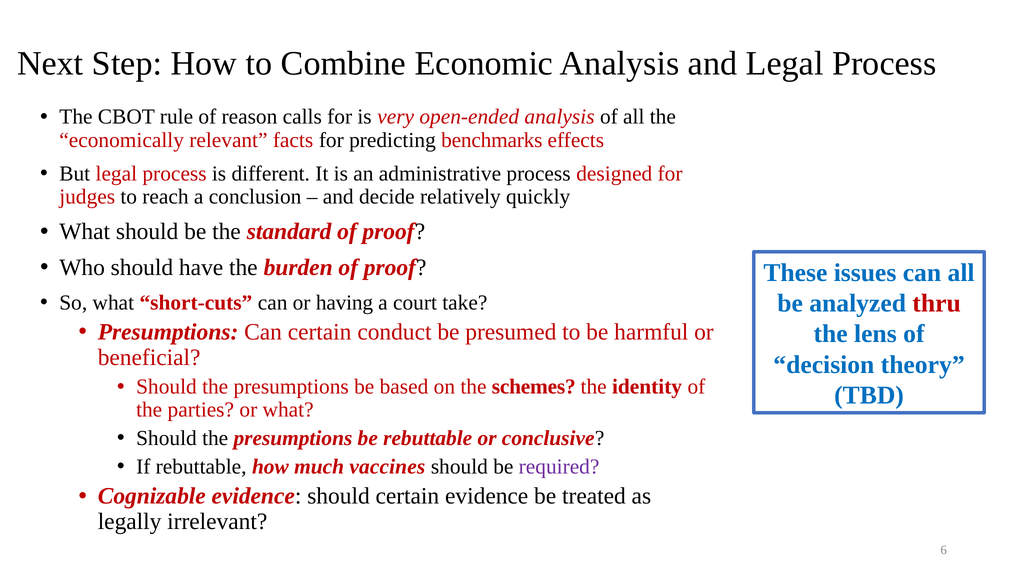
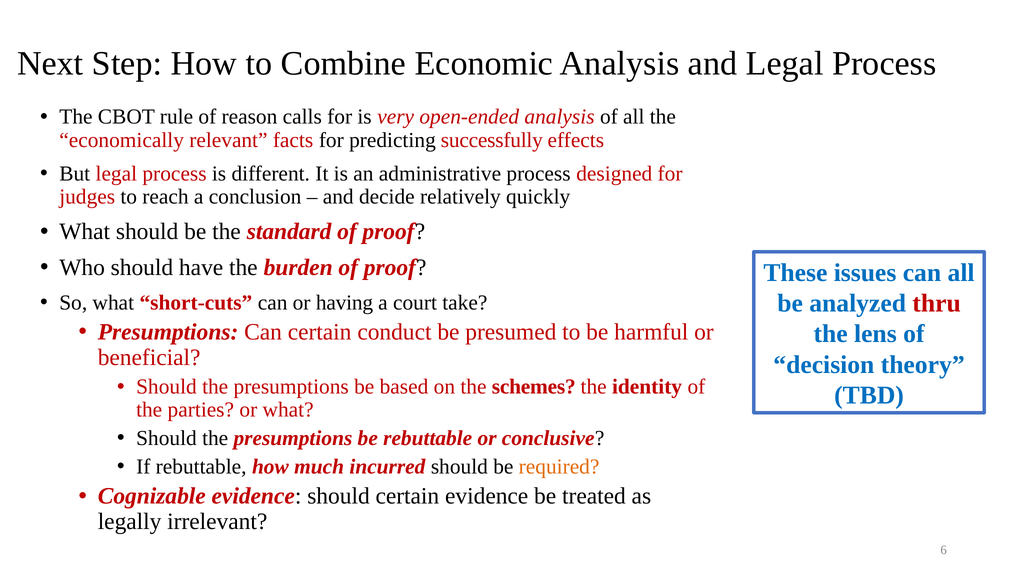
benchmarks: benchmarks -> successfully (492, 140)
vaccines: vaccines -> incurred (387, 467)
required colour: purple -> orange (559, 467)
